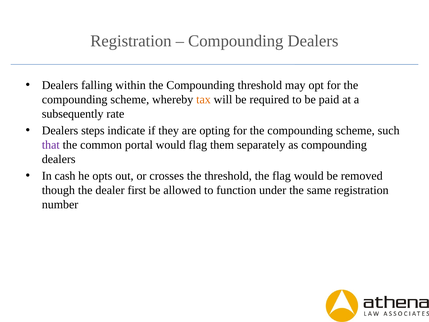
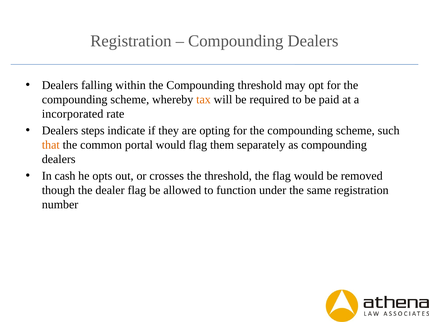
subsequently: subsequently -> incorporated (73, 114)
that colour: purple -> orange (51, 145)
dealer first: first -> flag (137, 190)
